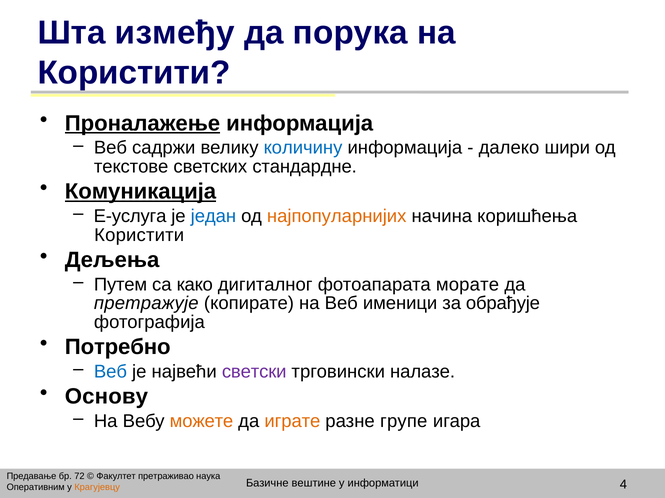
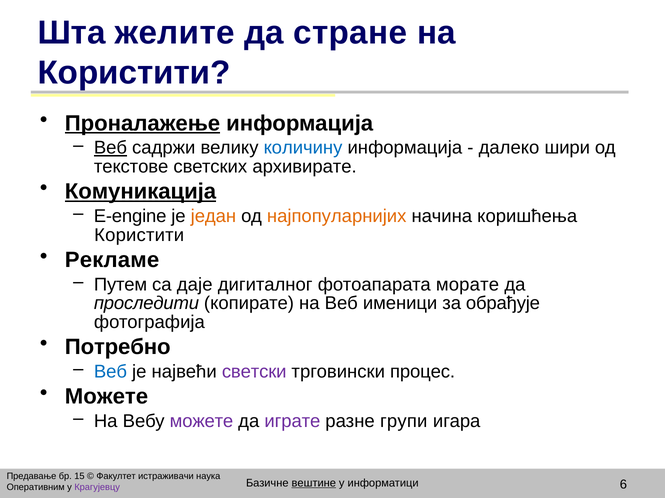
између: између -> желите (175, 33)
порука: порука -> стране (350, 33)
Веб underline: none -> present (110, 148)
стандардне: стандардне -> архивирате (305, 167)
Е-услуга: Е-услуга -> Е-engine (130, 216)
један colour: blue -> orange (213, 216)
Дељења: Дељења -> Рекламе (112, 260)
како: како -> даје (195, 285)
претражује: претражује -> проследити (146, 304)
налазе: налазе -> процес (423, 372)
Основу: Основу -> Можете (107, 397)
можете colour: orange -> purple (202, 422)
играте colour: orange -> purple (292, 422)
групе: групе -> групи (404, 422)
72: 72 -> 15 (79, 477)
претраживао: претраживао -> истраживачи (166, 477)
вештине underline: none -> present (314, 484)
4: 4 -> 6 (623, 485)
Крагујевцу colour: orange -> purple (97, 488)
